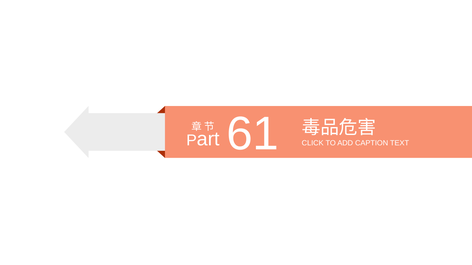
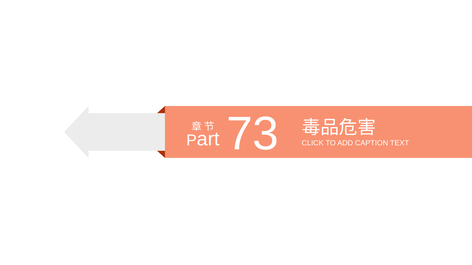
61: 61 -> 73 (253, 134)
